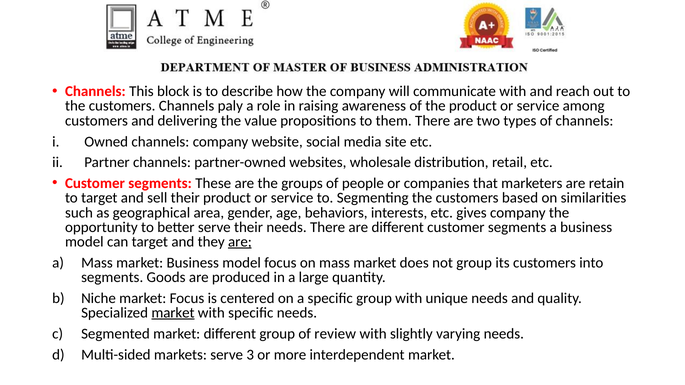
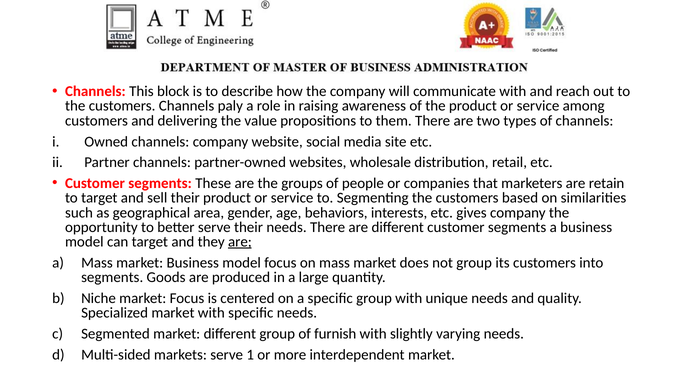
market underline: present -> none (173, 313)
review: review -> furnish (335, 334)
3: 3 -> 1 (250, 355)
